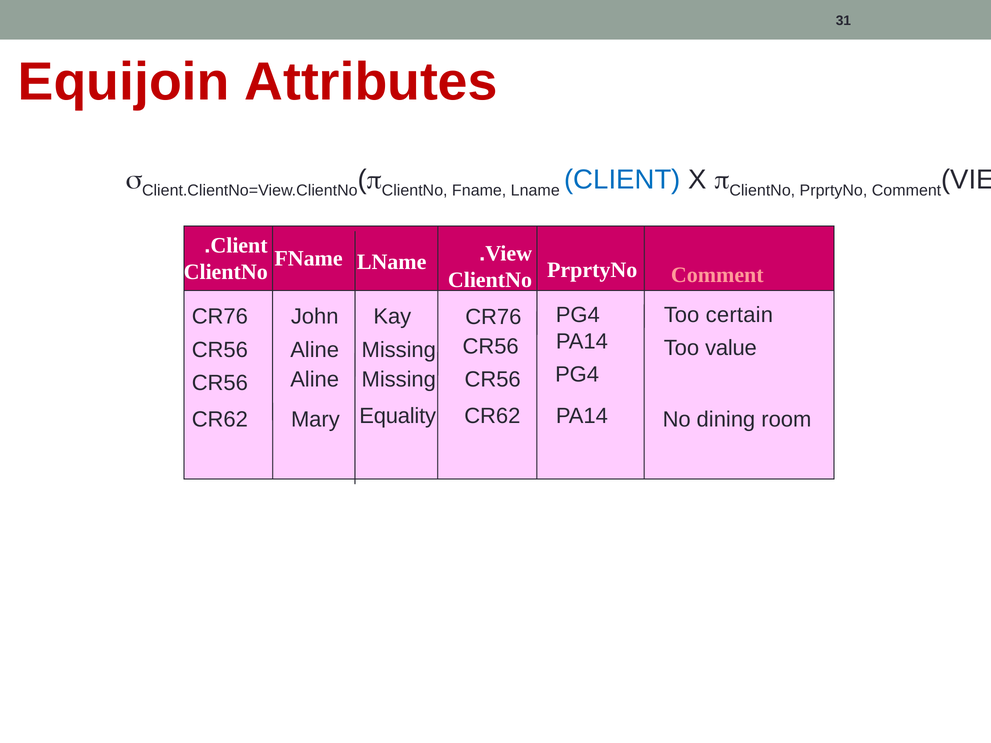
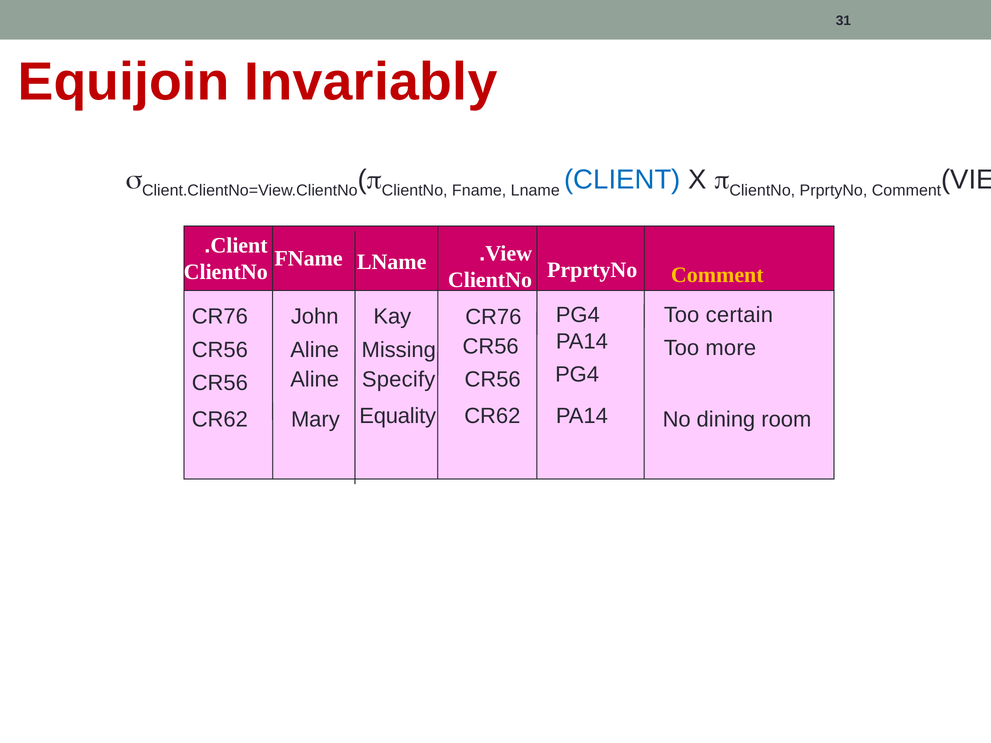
Attributes: Attributes -> Invariably (371, 82)
Comment colour: pink -> yellow (717, 275)
value: value -> more (731, 348)
Aline Missing: Missing -> Specify (399, 380)
